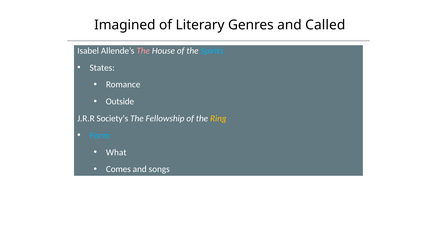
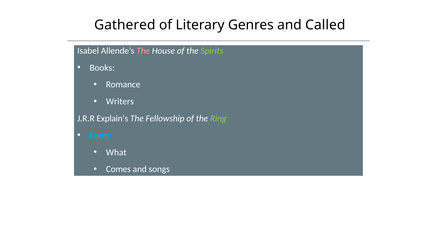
Imagined: Imagined -> Gathered (125, 25)
Spirits colour: light blue -> light green (212, 51)
States: States -> Books (102, 68)
Outside: Outside -> Writers (120, 101)
Society’s: Society’s -> Explain’s (112, 118)
Ring colour: yellow -> light green (218, 118)
